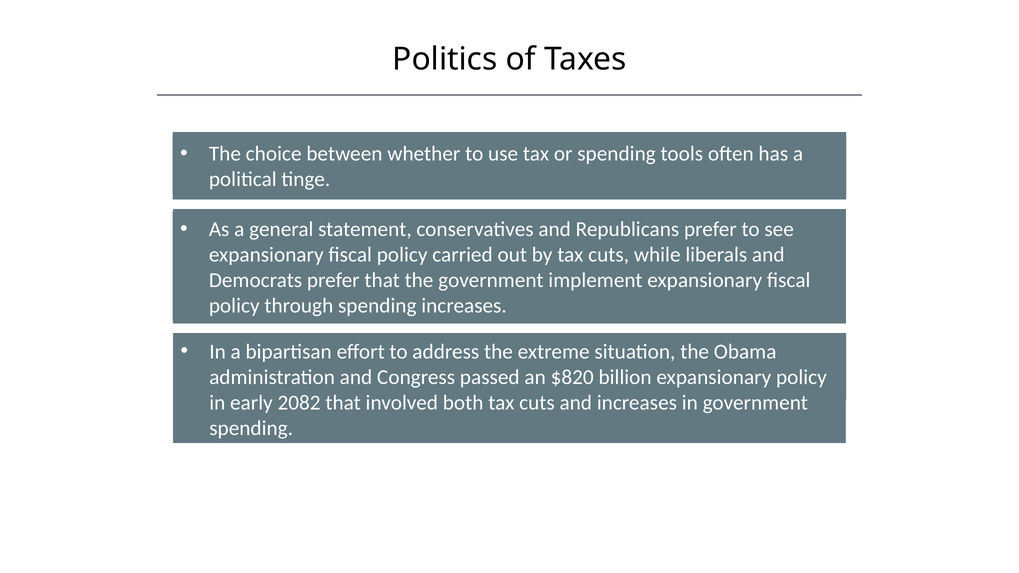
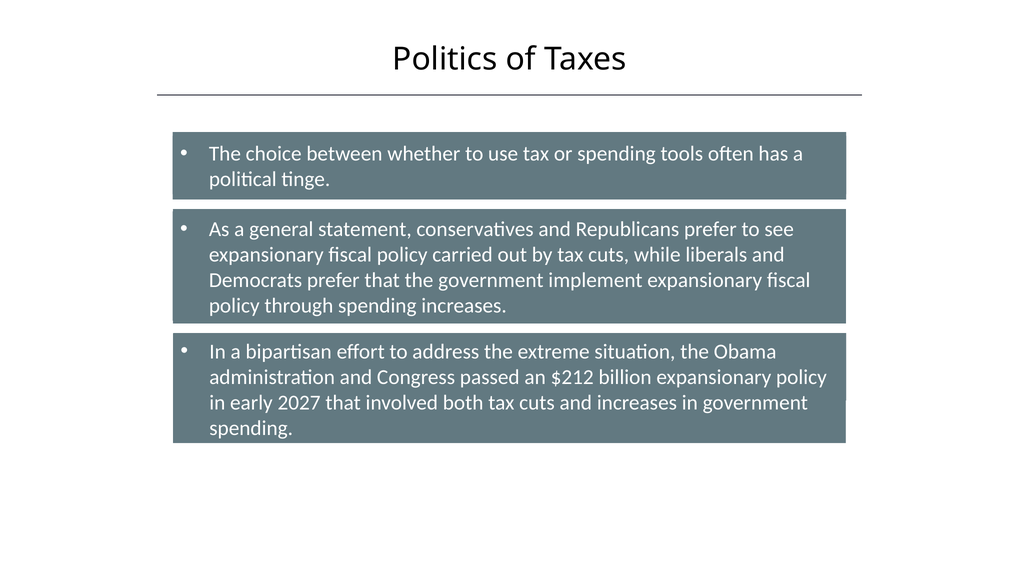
$820: $820 -> $212 (572, 377)
2082: 2082 -> 2027 (299, 403)
